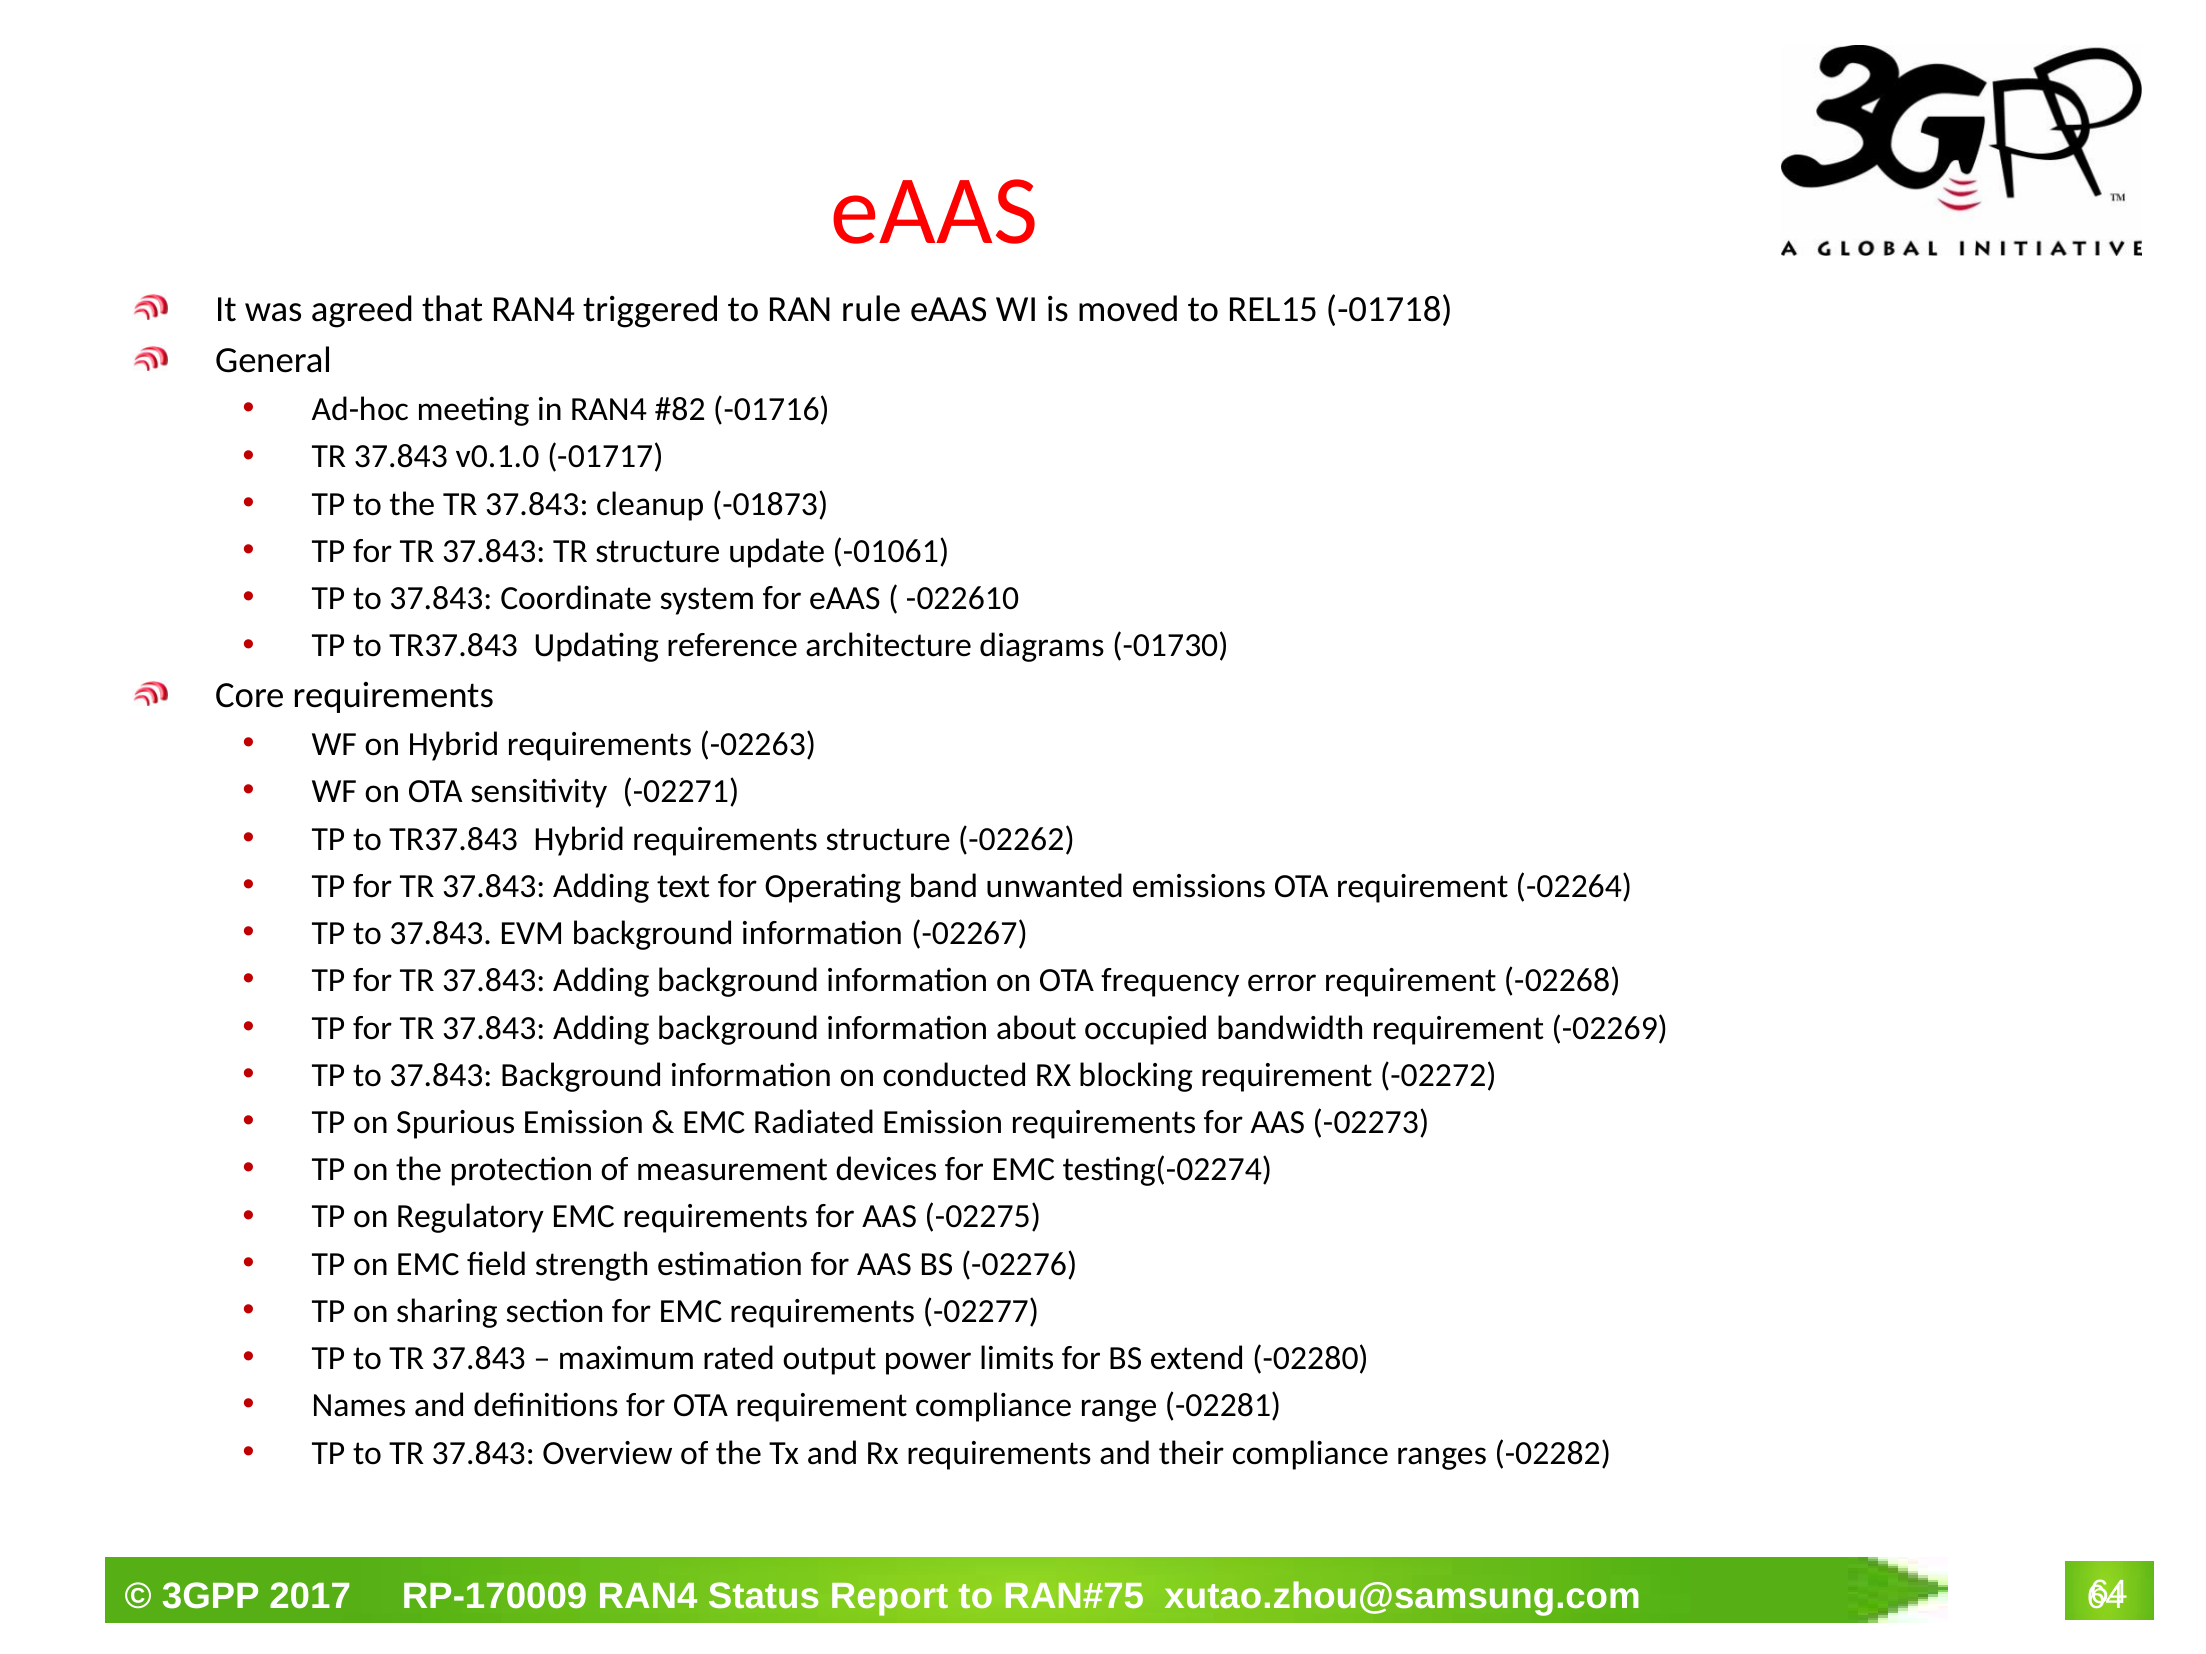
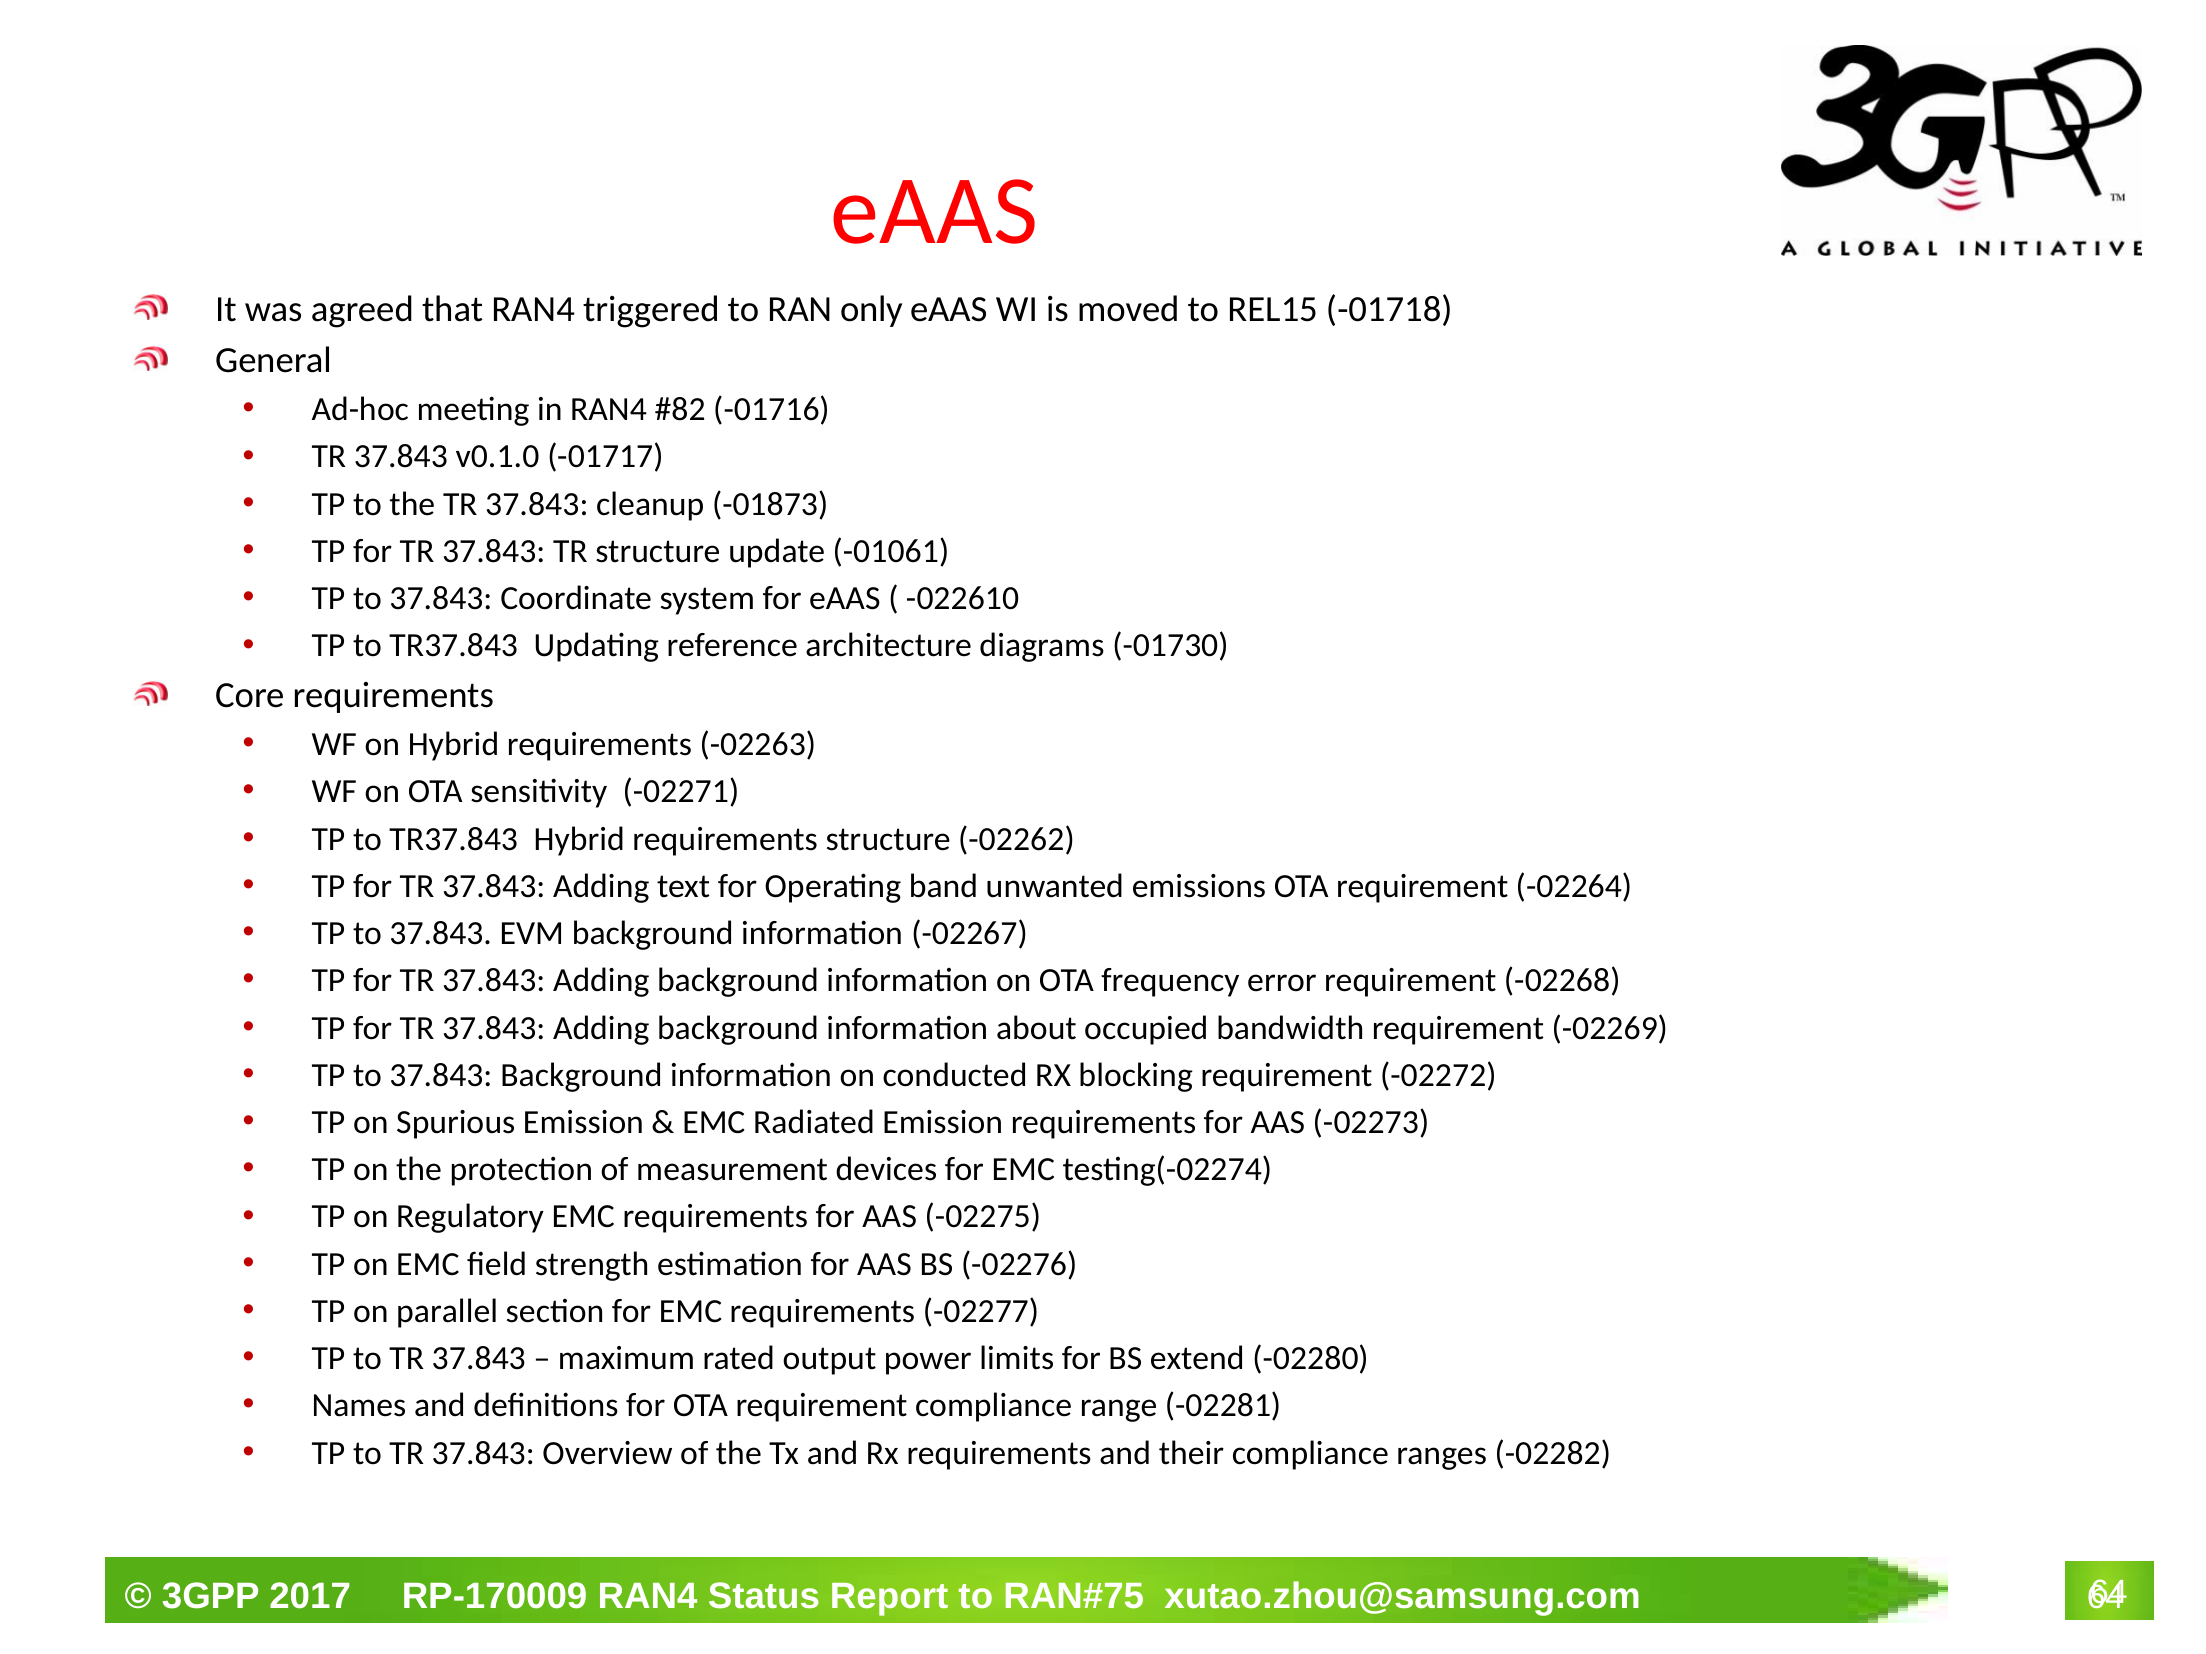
rule: rule -> only (871, 309)
sharing: sharing -> parallel (447, 1312)
